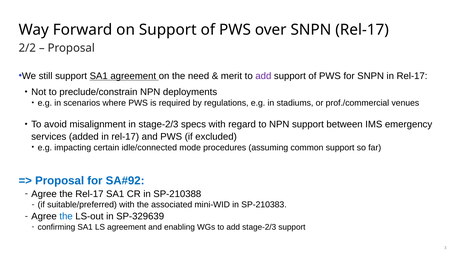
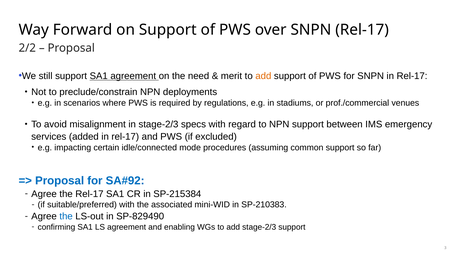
add colour: purple -> orange (263, 76)
SP-210388: SP-210388 -> SP-215384 (177, 194)
SP-329639: SP-329639 -> SP-829490 (140, 216)
